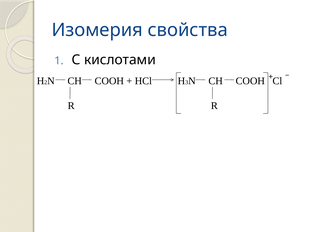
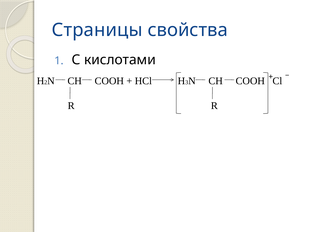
Изомерия: Изомерия -> Страницы (97, 30)
